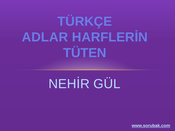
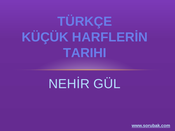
ADLAR: ADLAR -> KÜÇÜK (45, 37)
TÜTEN: TÜTEN -> TARIHI (85, 53)
